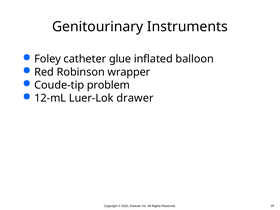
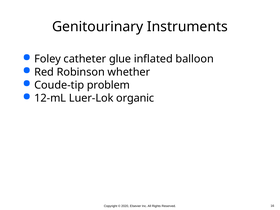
wrapper: wrapper -> whether (129, 72)
drawer: drawer -> organic (135, 98)
